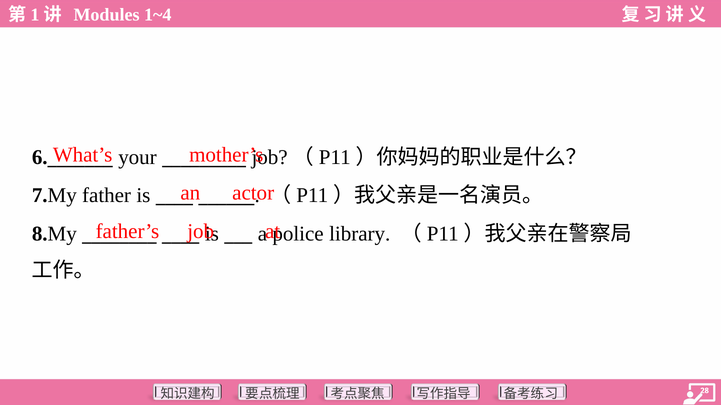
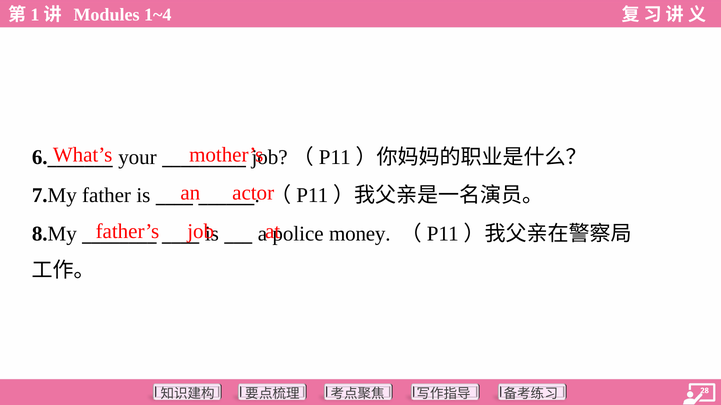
library: library -> money (360, 234)
